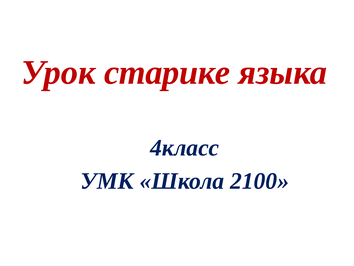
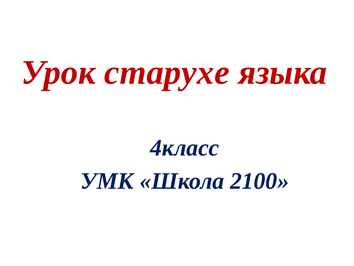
старике: старике -> старухе (167, 72)
